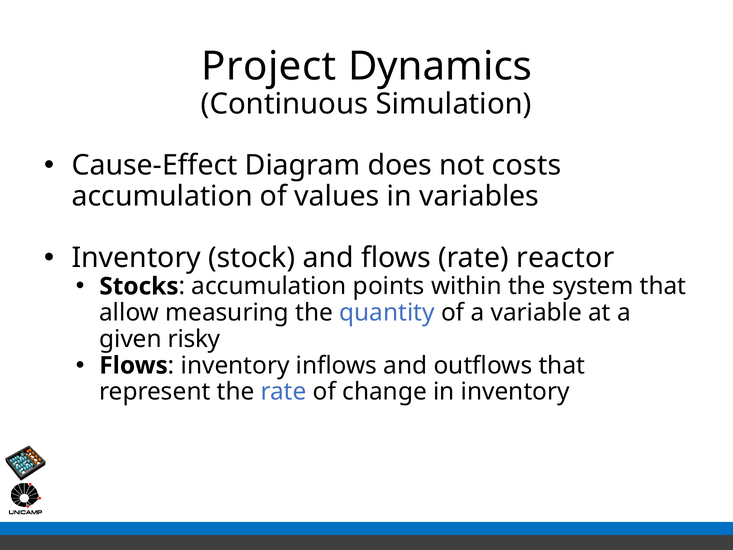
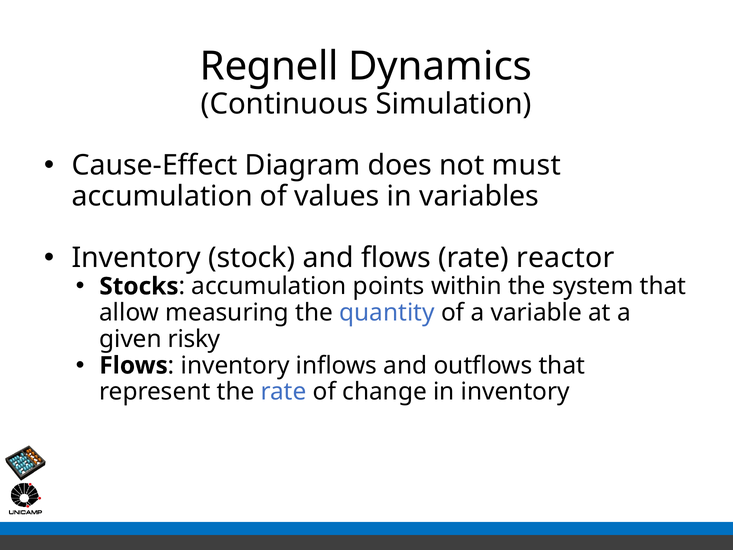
Project: Project -> Regnell (269, 66)
costs: costs -> must (527, 165)
